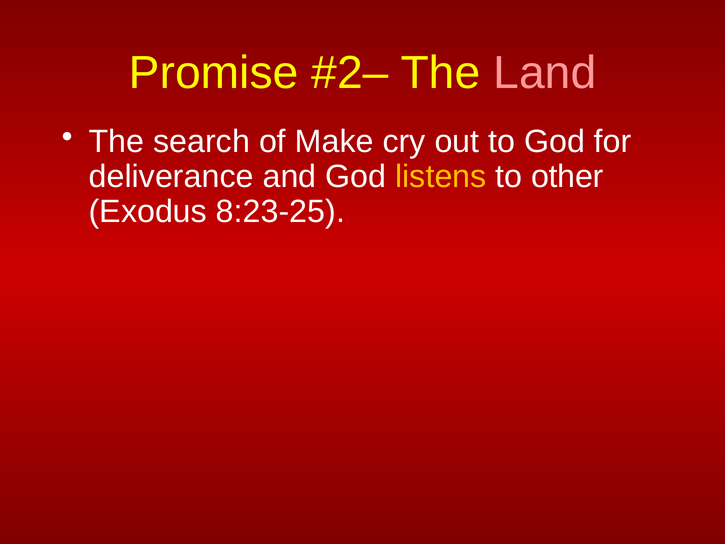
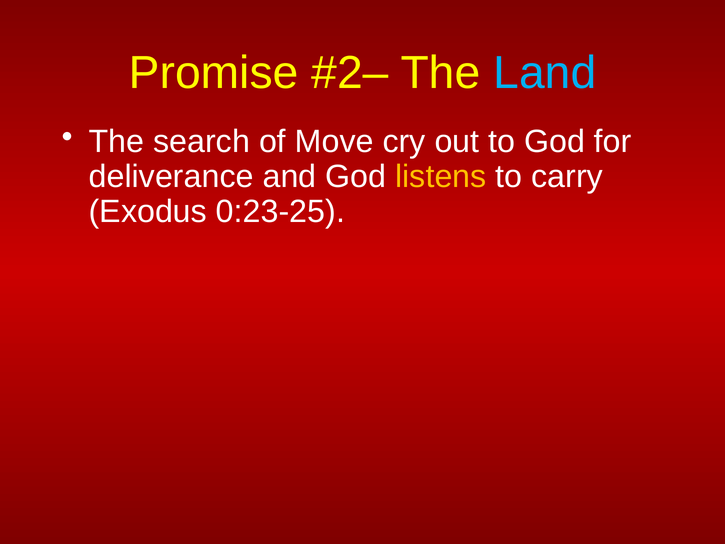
Land colour: pink -> light blue (545, 73)
Make: Make -> Move (334, 142)
other: other -> carry (567, 176)
8:23-25: 8:23-25 -> 0:23-25 (280, 211)
